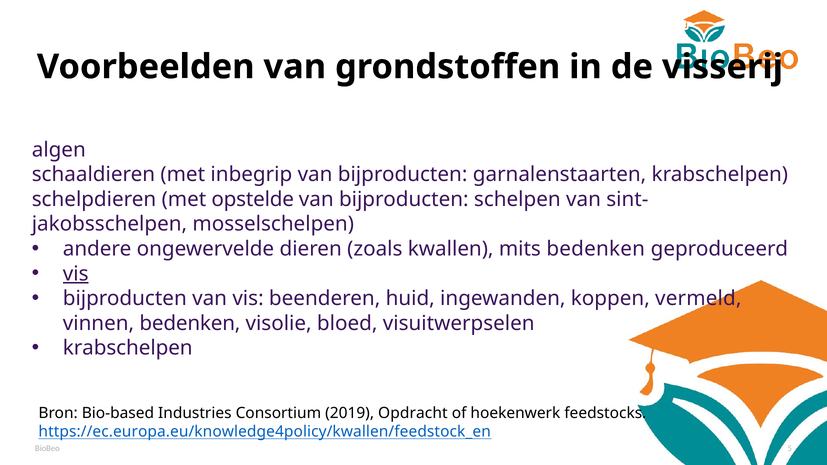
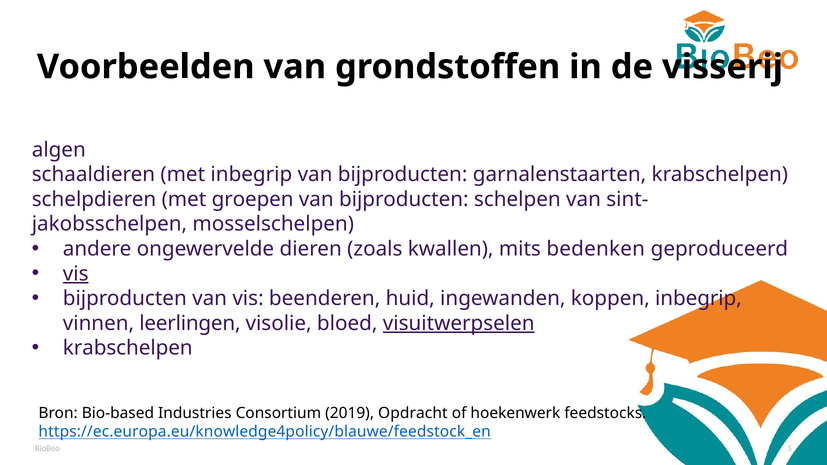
opstelde: opstelde -> groepen (253, 199)
koppen vermeld: vermeld -> inbegrip (698, 299)
vinnen bedenken: bedenken -> leerlingen (190, 323)
visuitwerpselen underline: none -> present (459, 323)
https://ec.europa.eu/knowledge4policy/kwallen/feedstock_en: https://ec.europa.eu/knowledge4policy/kwallen/feedstock_en -> https://ec.europa.eu/knowledge4policy/blauwe/feedstock_en (265, 432)
